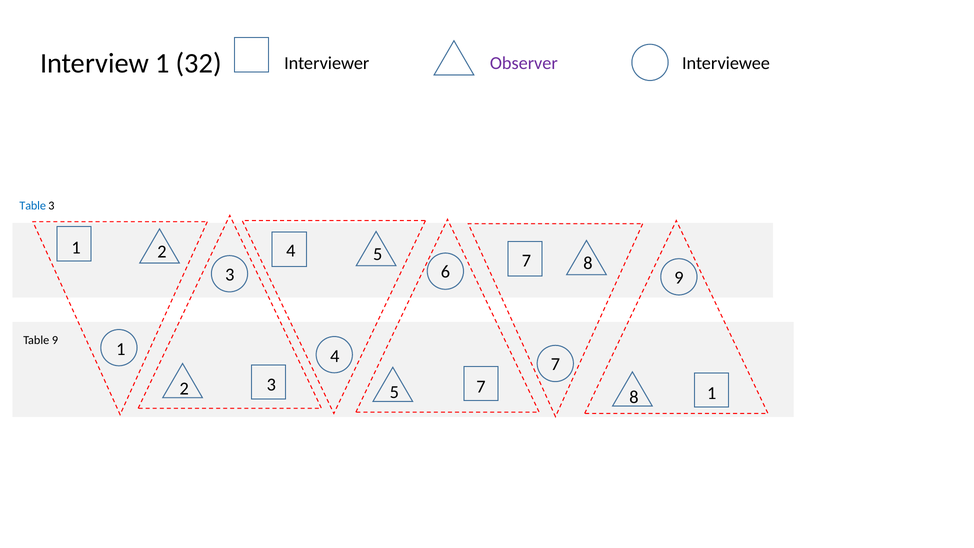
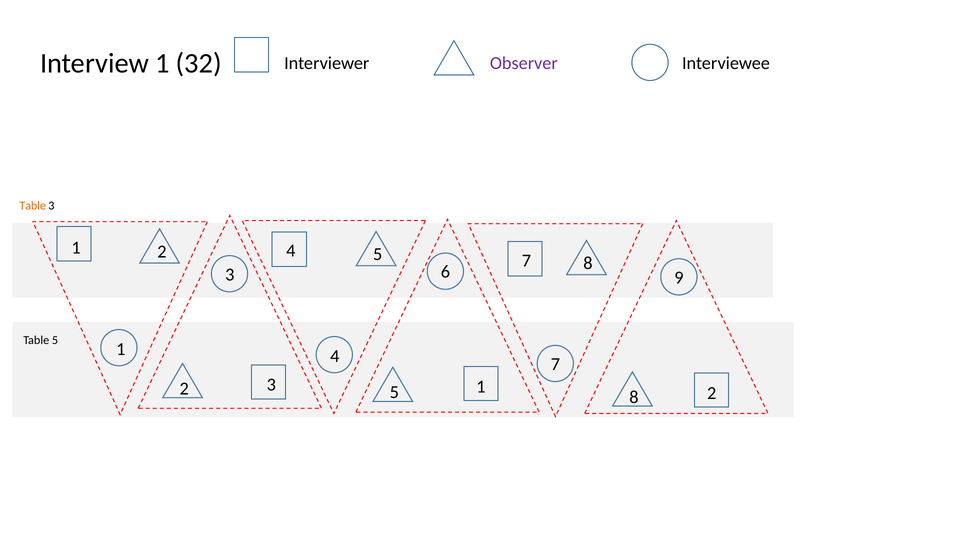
Table colour: blue -> orange (33, 206)
Table 9: 9 -> 5 (55, 340)
5 7: 7 -> 1 (481, 386)
8 1: 1 -> 2 (712, 393)
